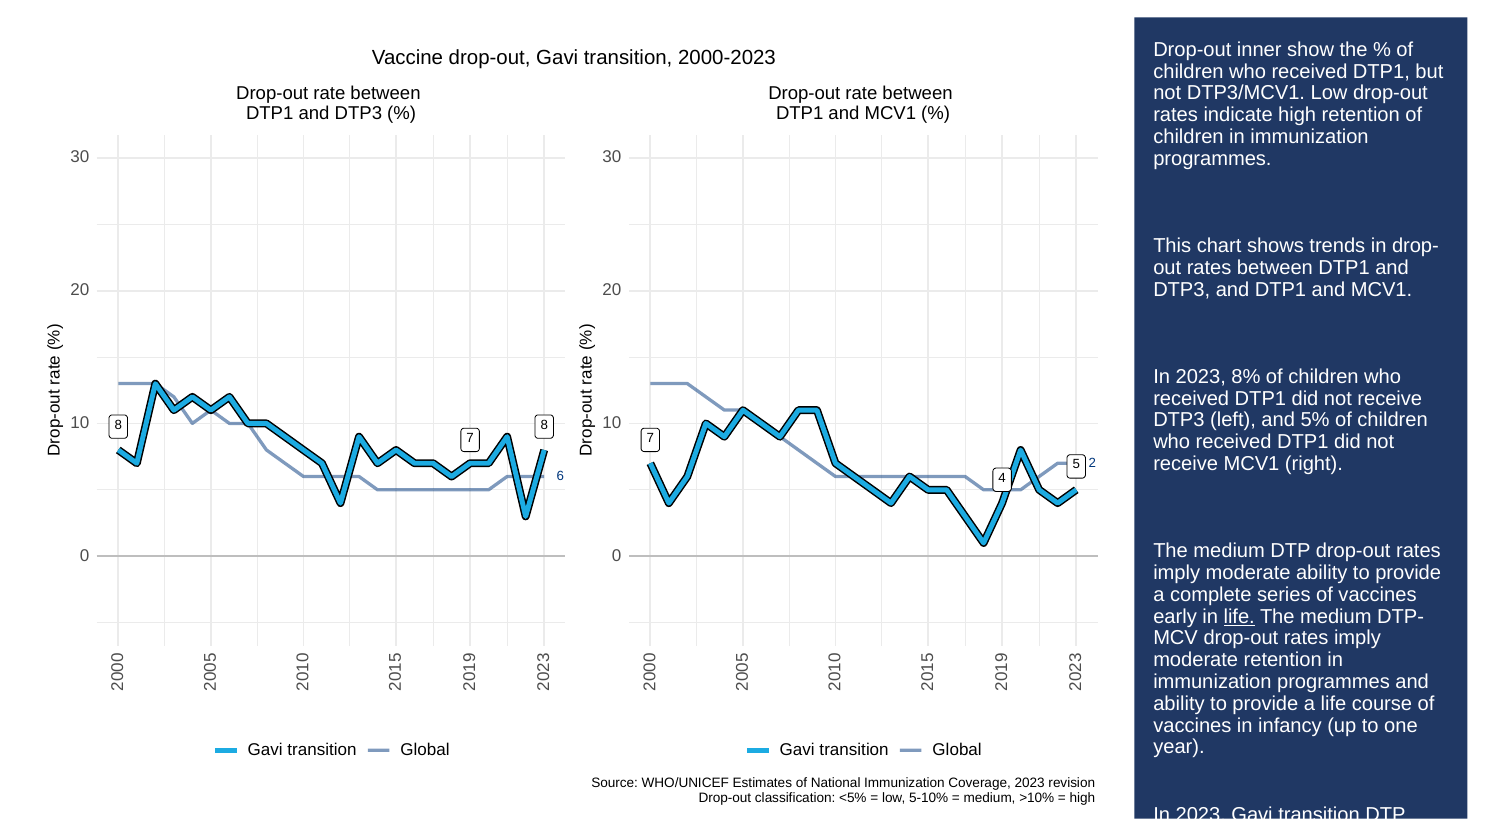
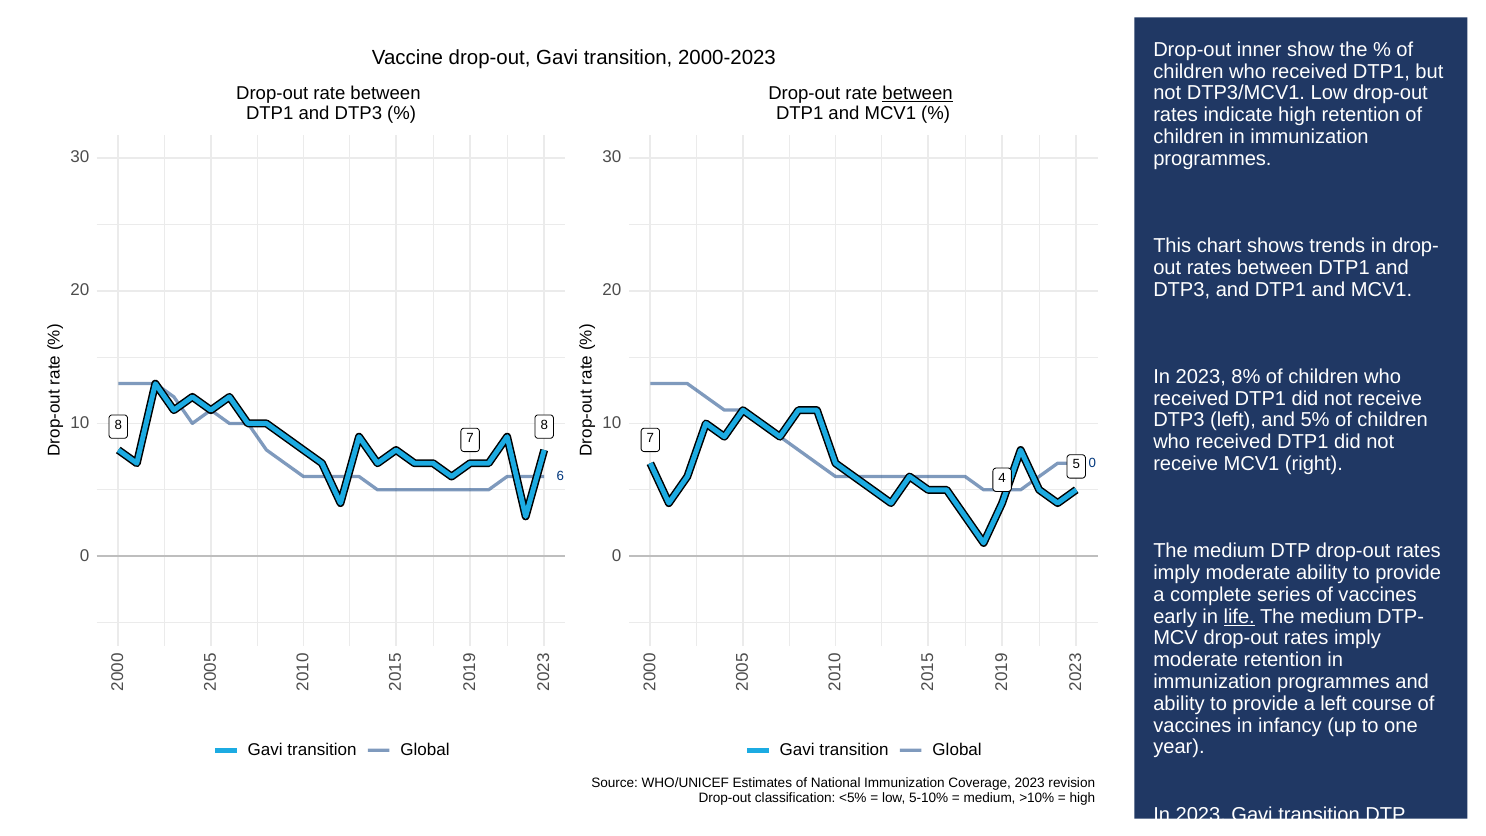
between underline: none -> present (918, 93)
2: 2 -> 0 (1092, 463)
a life: life -> left (1334, 704)
